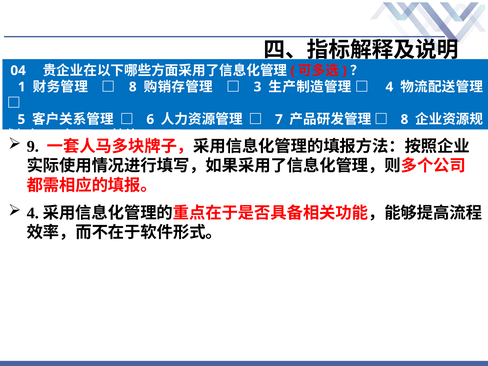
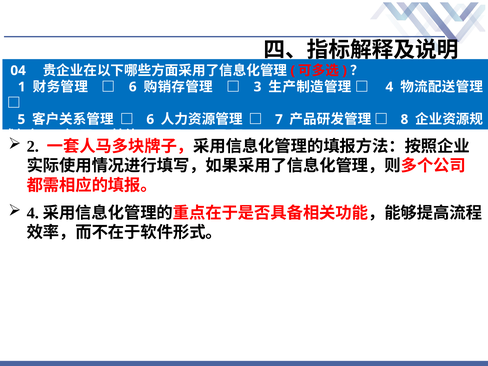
8: 8 -> 6 (133, 87)
9: 9 -> 2 (33, 146)
